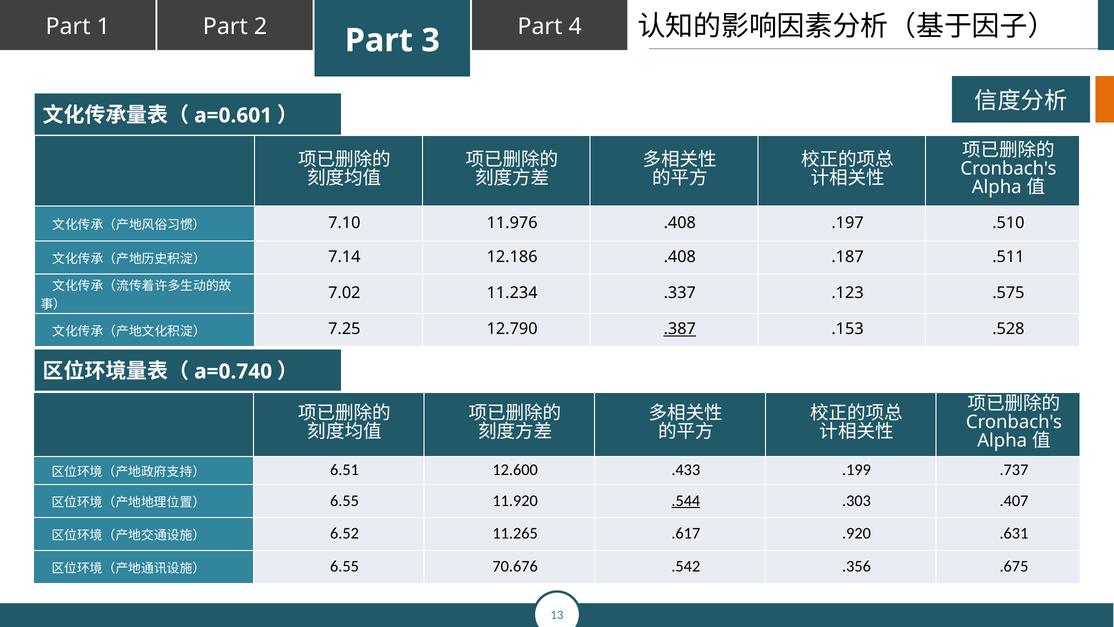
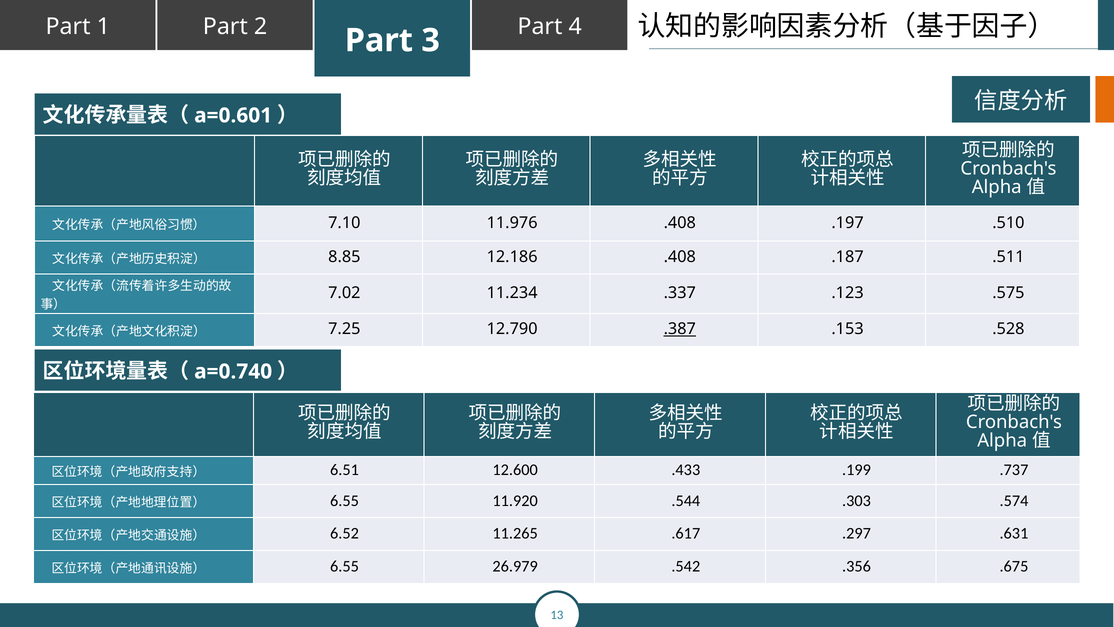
7.14: 7.14 -> 8.85 (344, 257)
.544 underline: present -> none (686, 501)
.407: .407 -> .574 (1014, 501)
.920: .920 -> .297 (857, 533)
70.676: 70.676 -> 26.979 (515, 566)
